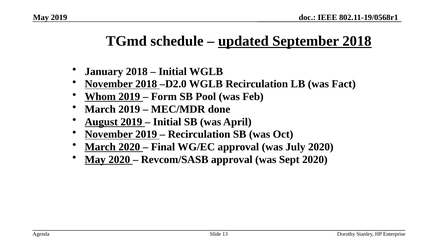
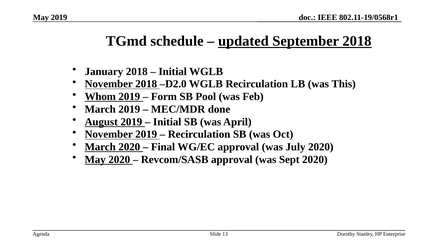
Fact: Fact -> This (344, 84)
